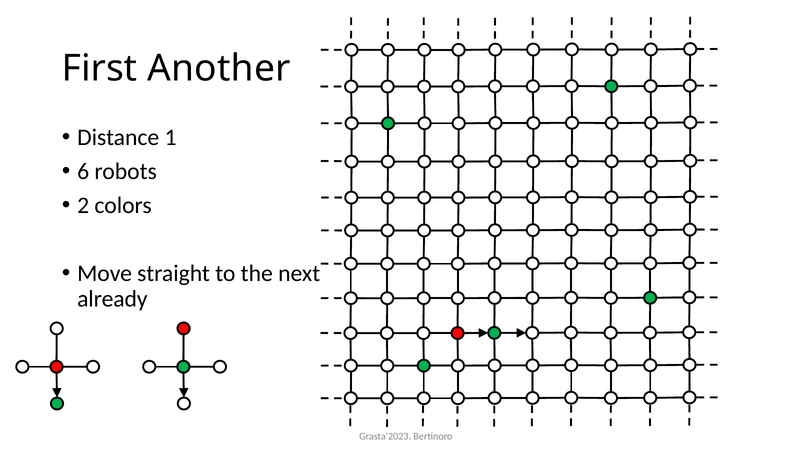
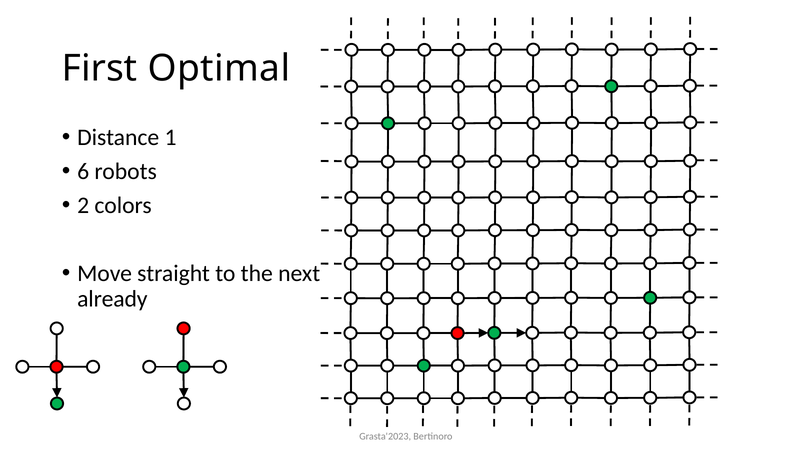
Another: Another -> Optimal (219, 68)
